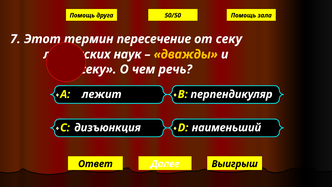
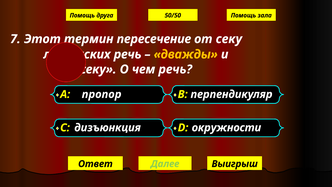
наук: наук -> речь (128, 54)
лежит: лежит -> пропор (102, 94)
наименьший: наименьший -> окружности (226, 128)
Далее colour: white -> light green (165, 164)
